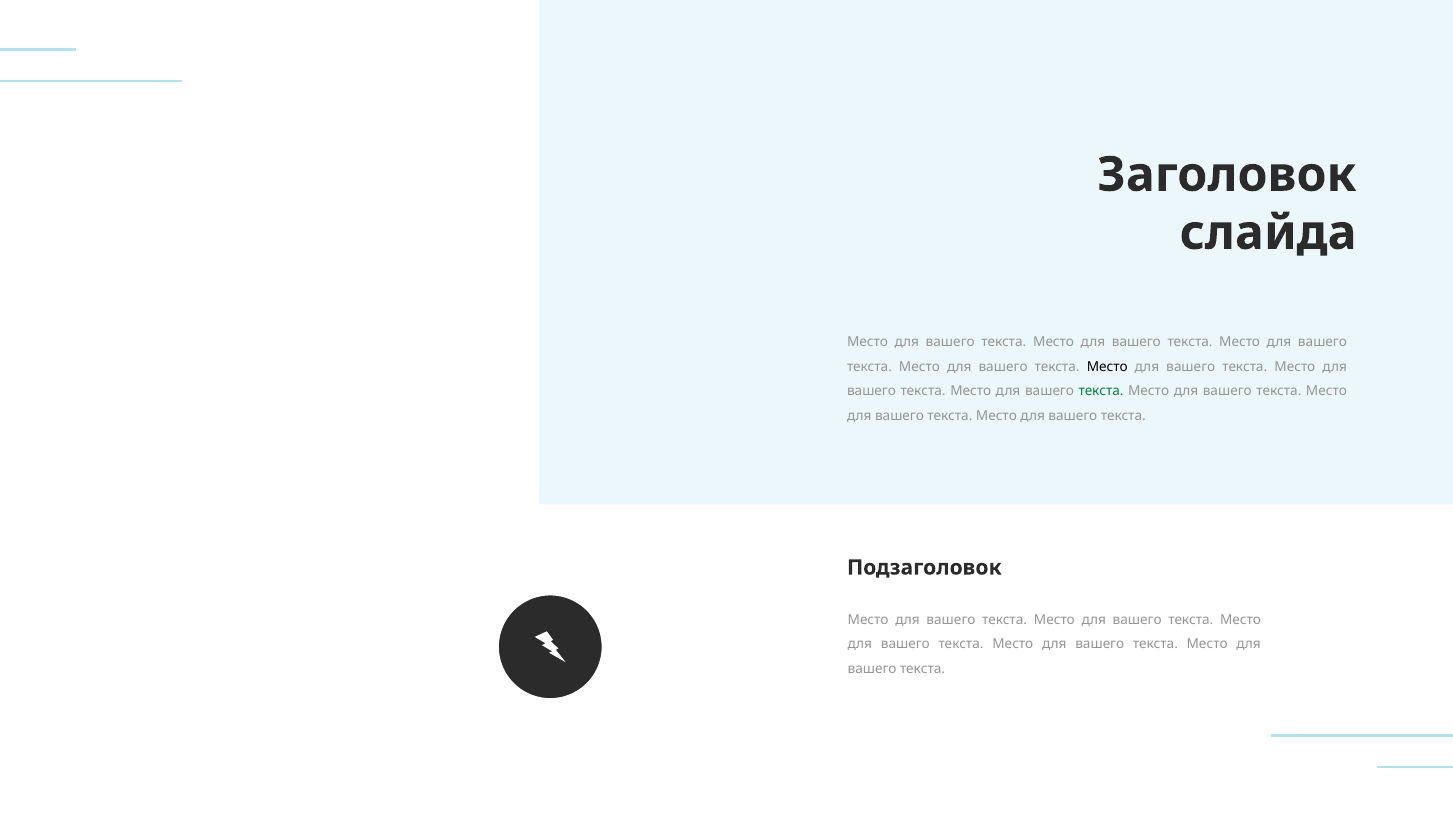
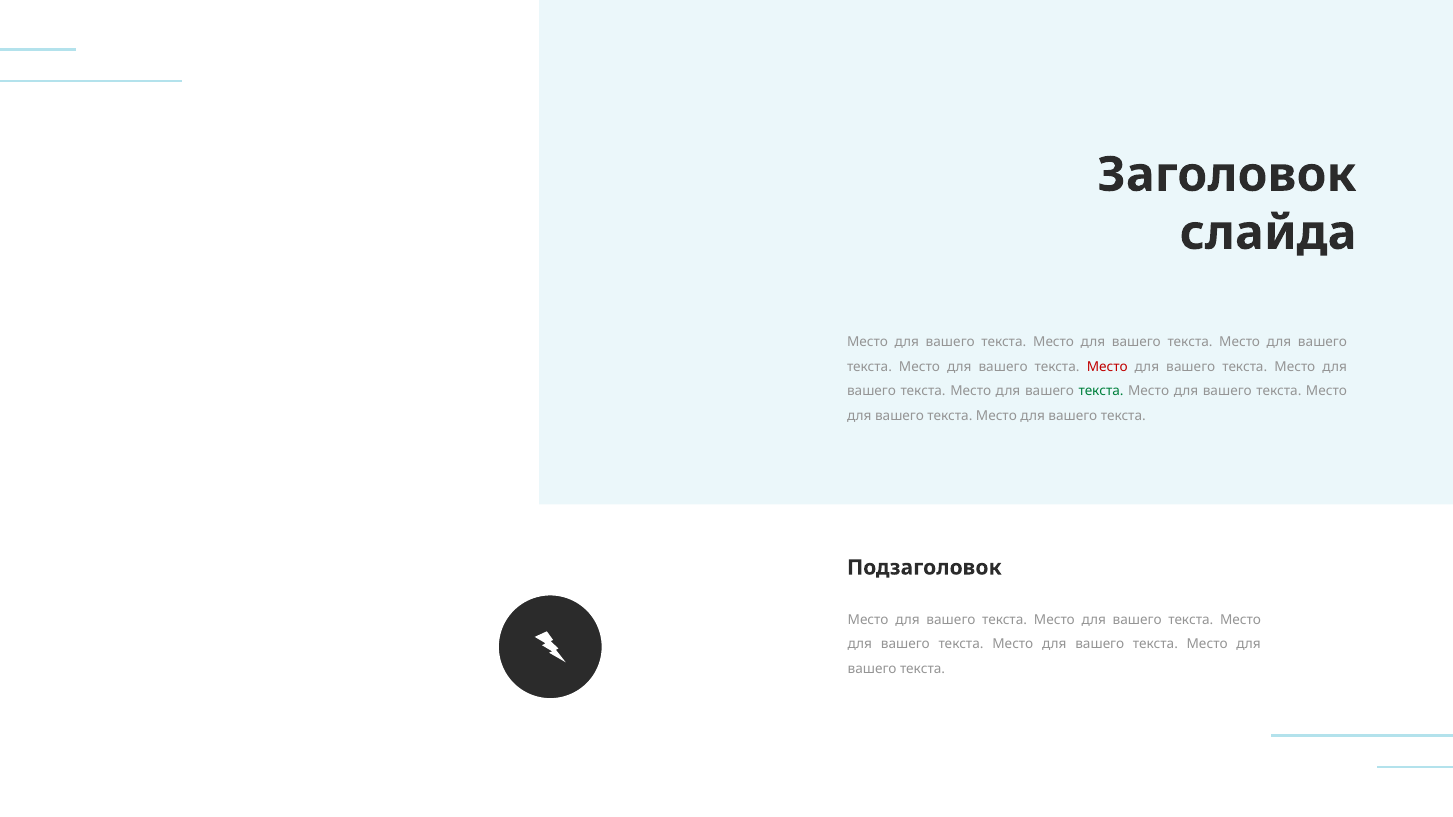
Место colour: black -> red (1107, 367)
